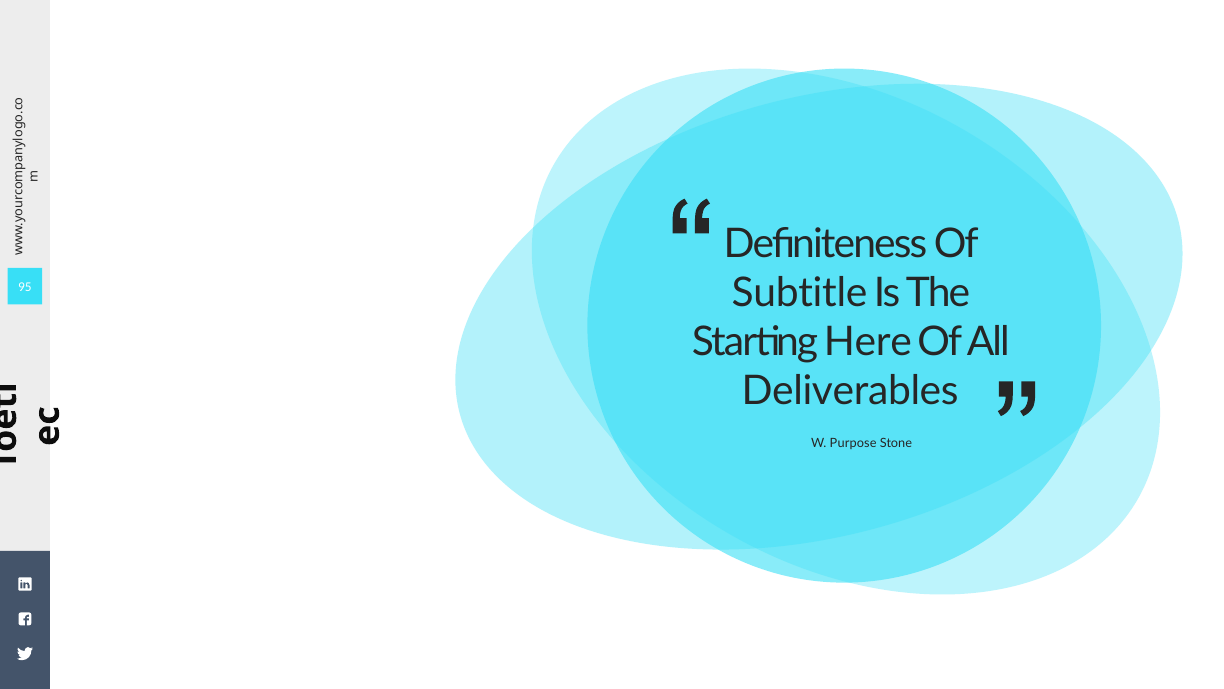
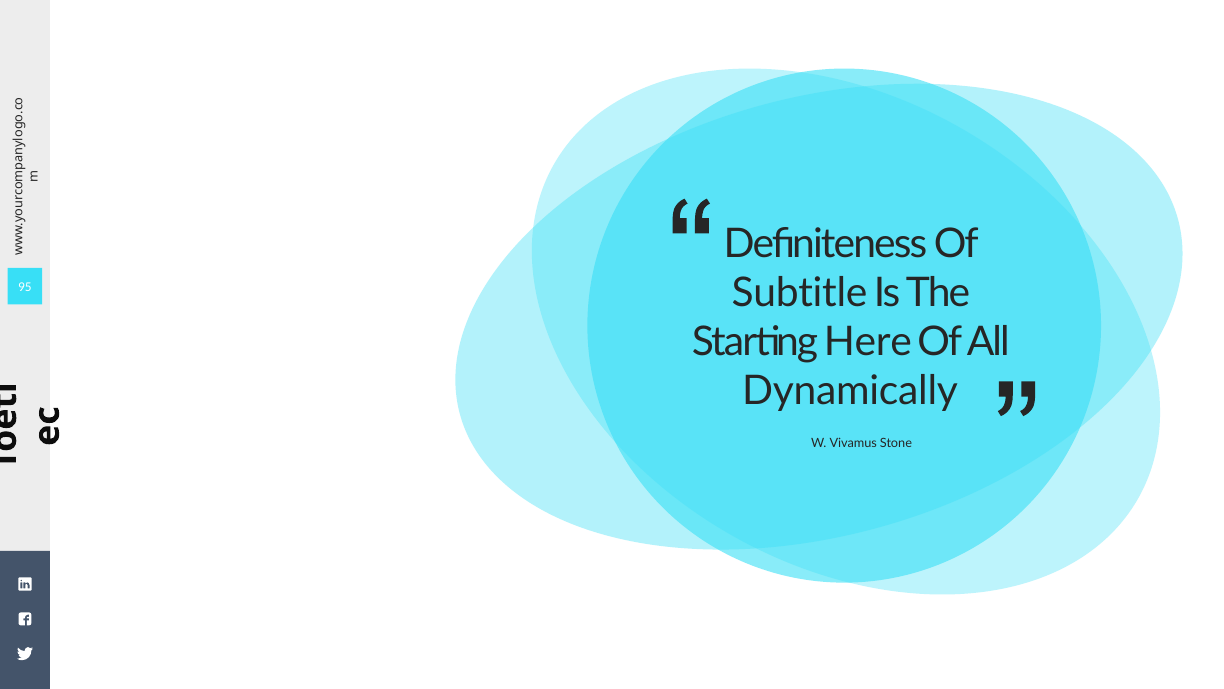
Deliverables: Deliverables -> Dynamically (850, 391)
Purpose: Purpose -> Vivamus (853, 443)
